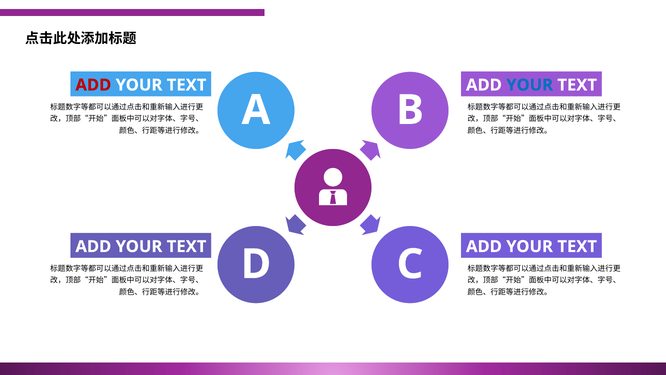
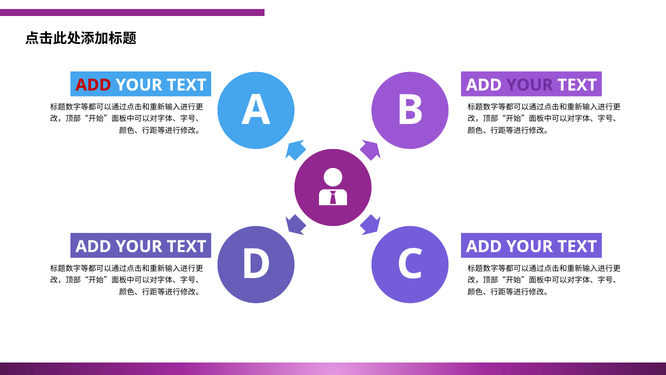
YOUR colour: blue -> purple (530, 85)
